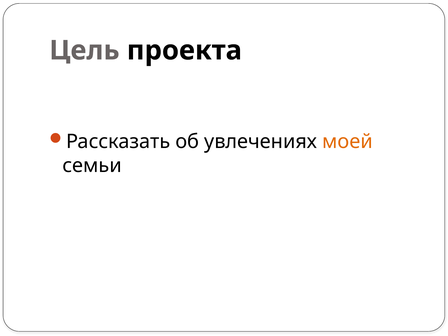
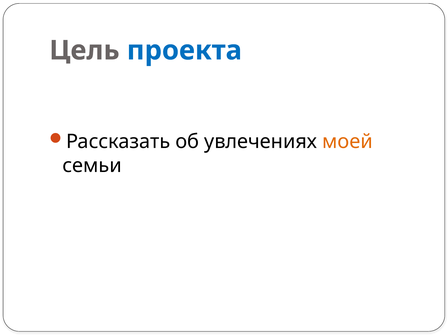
проекта colour: black -> blue (184, 50)
